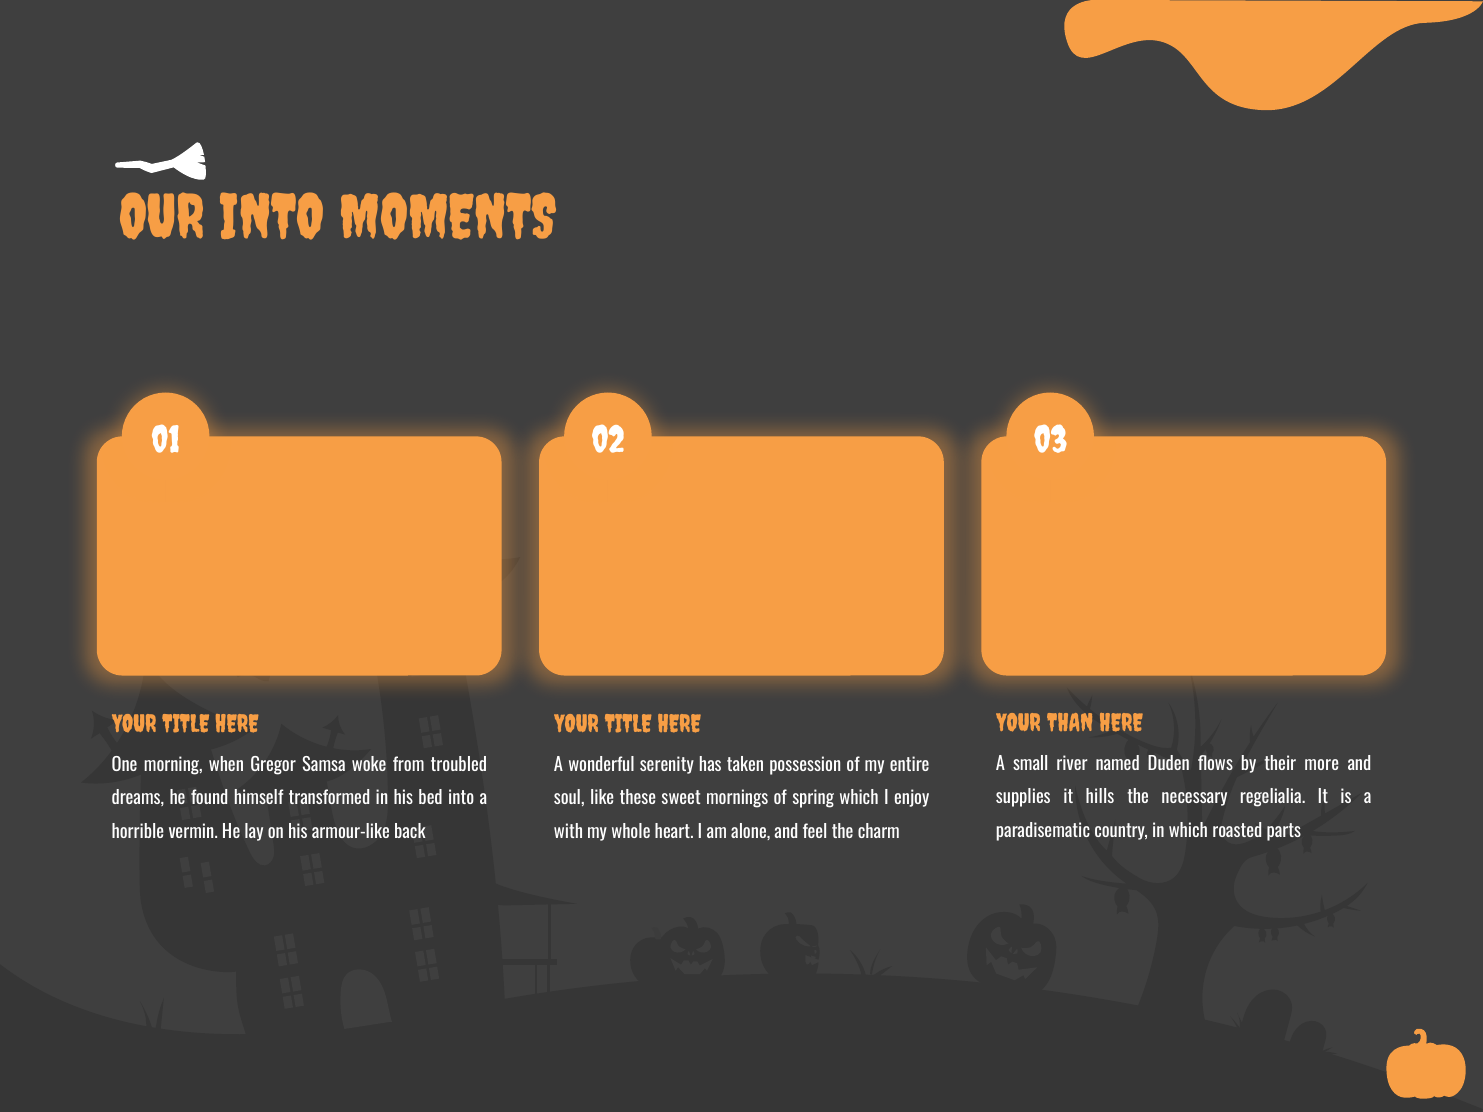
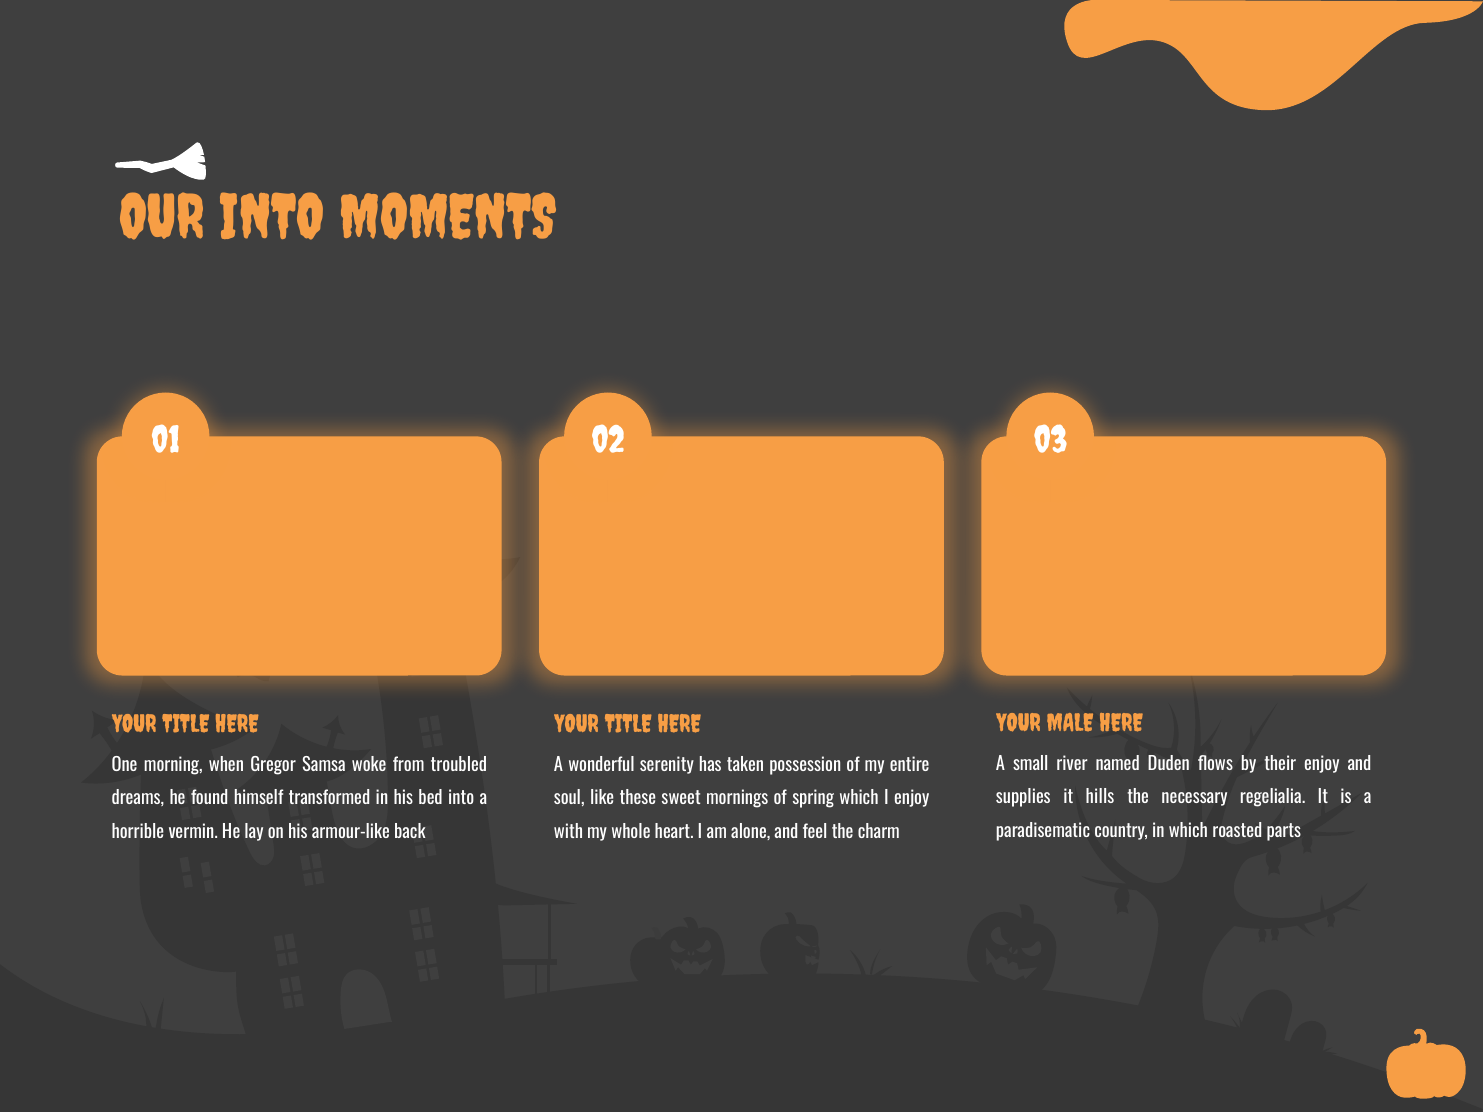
THAN: THAN -> MALE (1070, 724)
their more: more -> enjoy (1322, 765)
